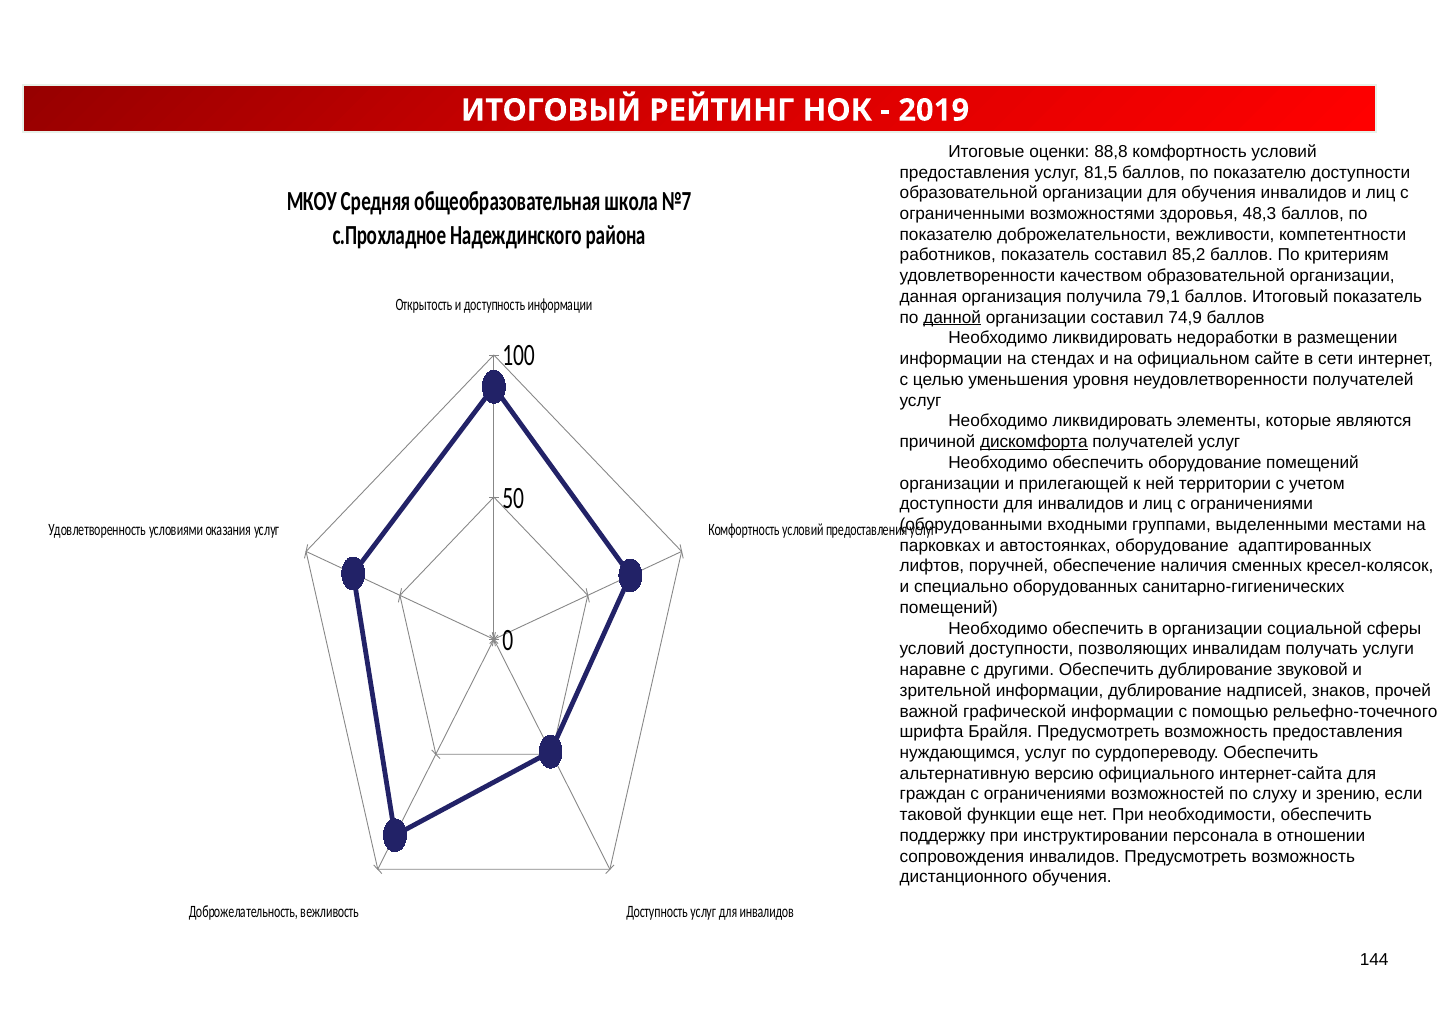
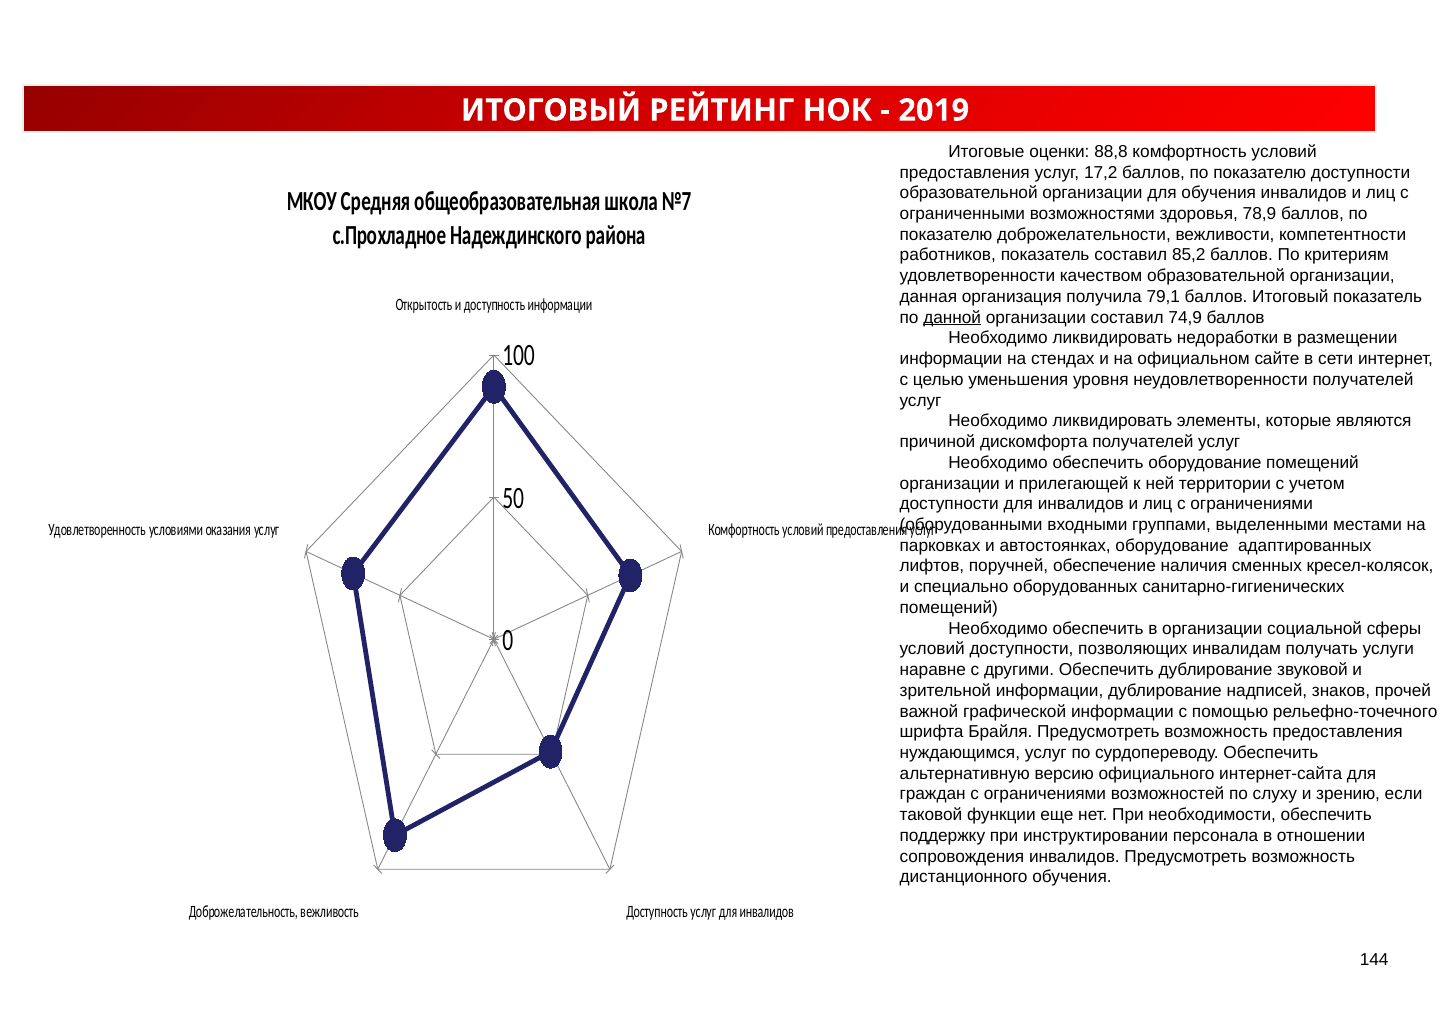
81,5: 81,5 -> 17,2 (1101, 172)
48,3: 48,3 -> 78,9 (1259, 214)
дискомфорта underline: present -> none (1034, 442)
